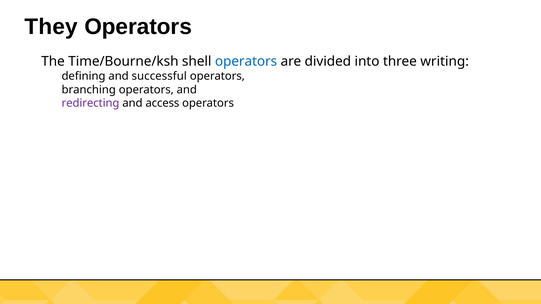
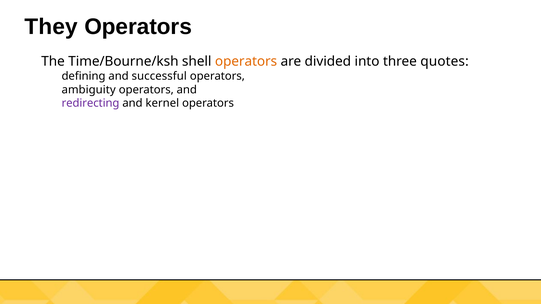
operators colour: blue -> orange (246, 61)
writing: writing -> quotes (445, 61)
branching: branching -> ambiguity (89, 90)
access: access -> kernel (162, 103)
